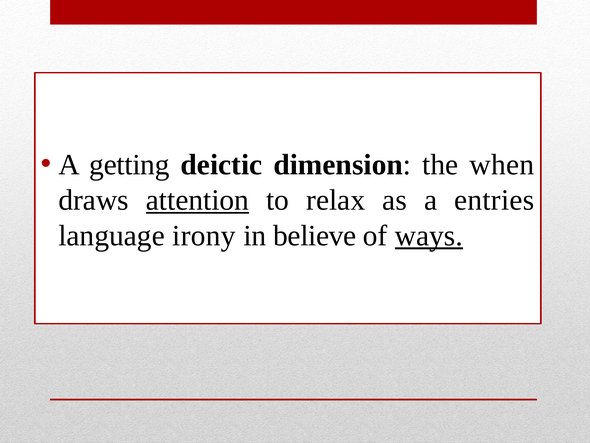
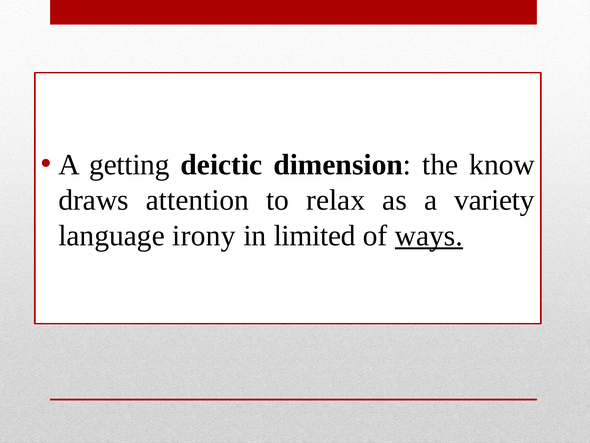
when: when -> know (502, 165)
attention underline: present -> none (197, 200)
entries: entries -> variety (494, 200)
believe: believe -> limited (315, 235)
